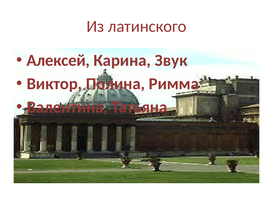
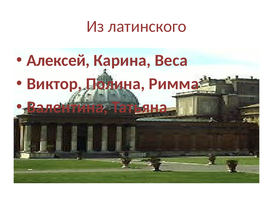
Звук: Звук -> Веса (171, 60)
